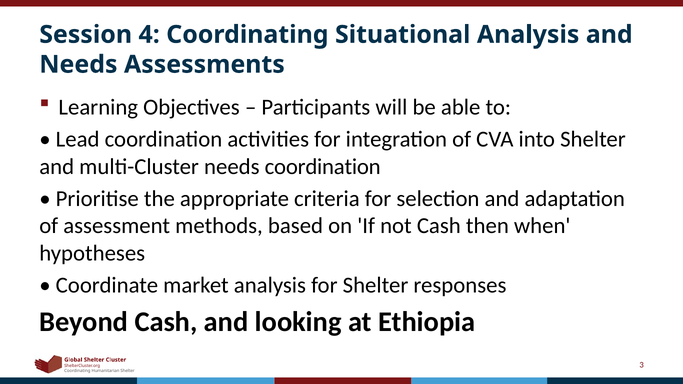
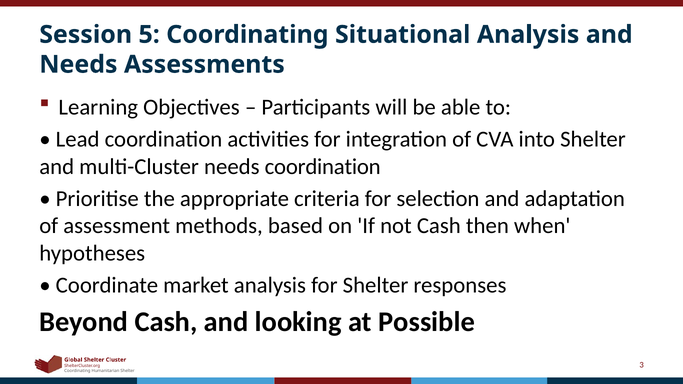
4: 4 -> 5 (149, 35)
Ethiopia: Ethiopia -> Possible (427, 322)
